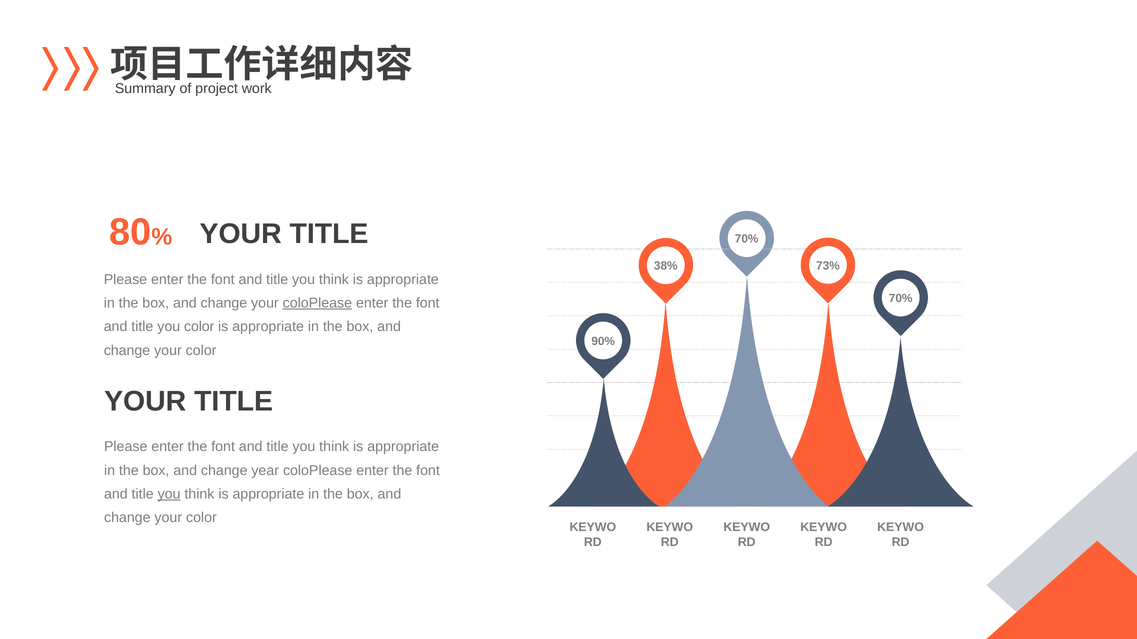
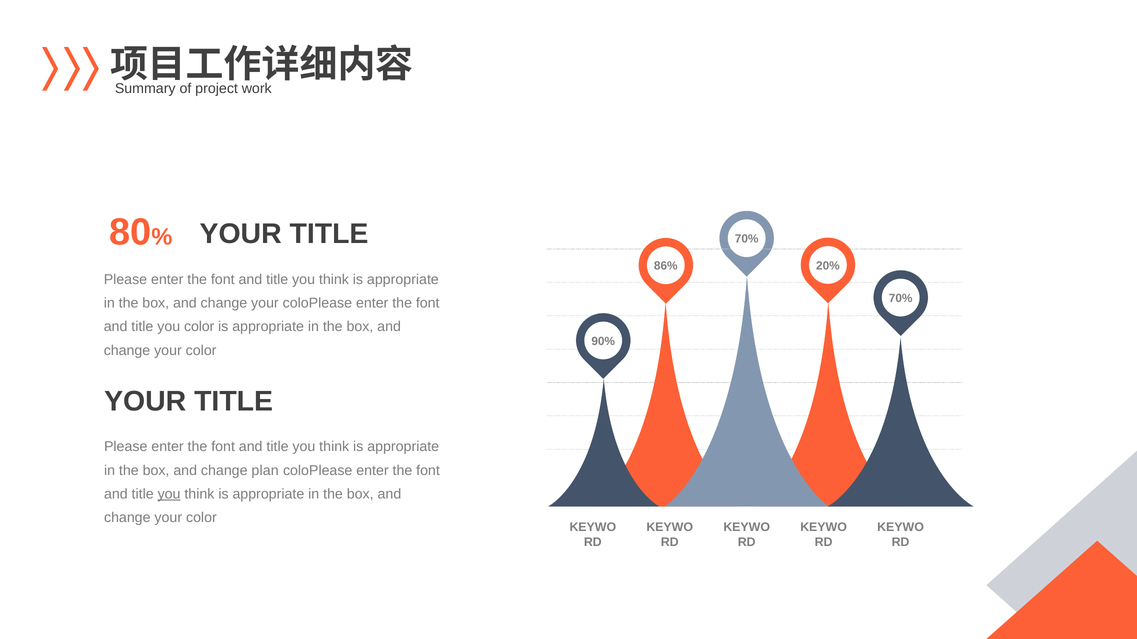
73%: 73% -> 20% (828, 266)
38%: 38% -> 86% (666, 266)
coloPlease underline: present -> none (317, 303)
year: year -> plan (265, 471)
